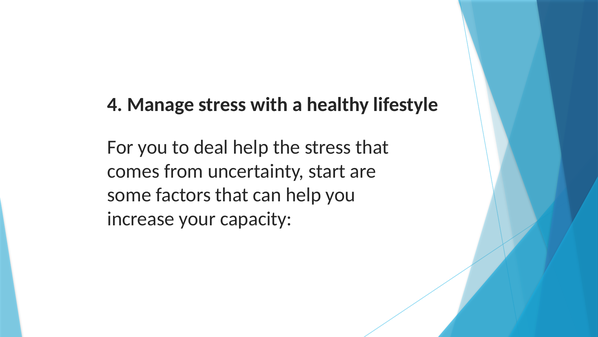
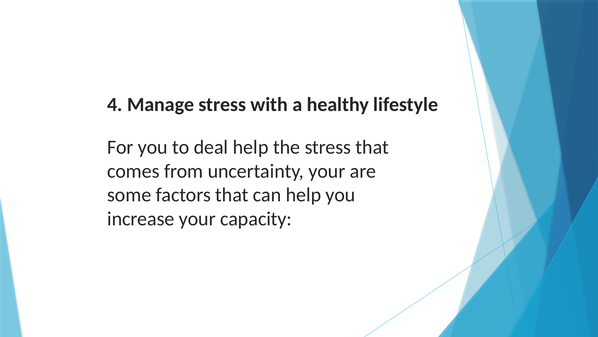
uncertainty start: start -> your (327, 171)
